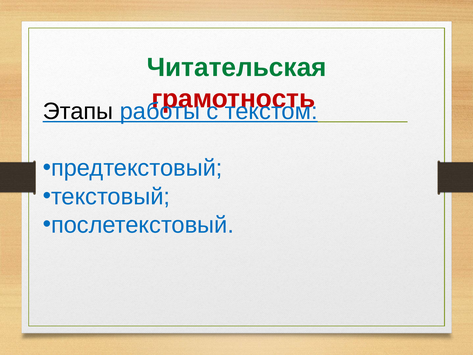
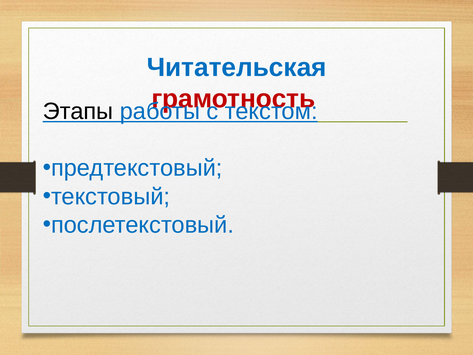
Читательская colour: green -> blue (237, 67)
